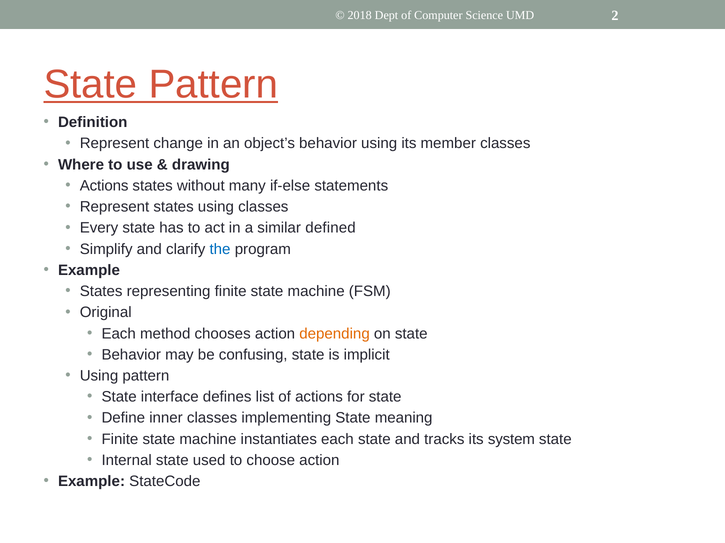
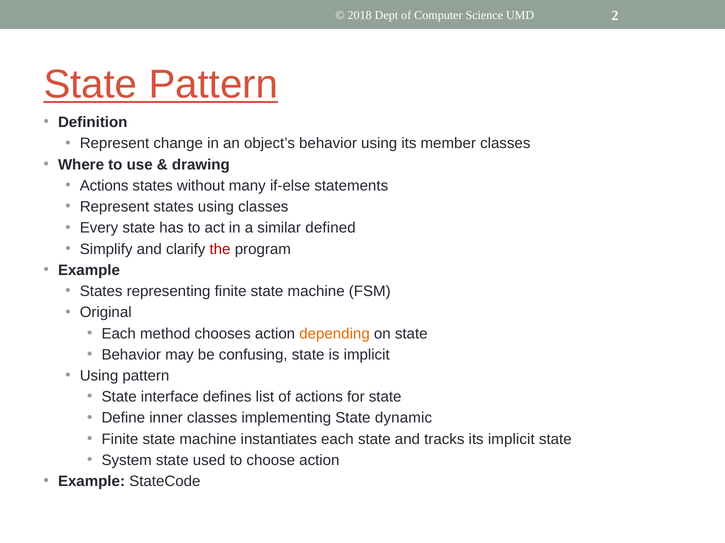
the colour: blue -> red (220, 249)
meaning: meaning -> dynamic (404, 419)
its system: system -> implicit (511, 440)
Internal: Internal -> System (127, 461)
